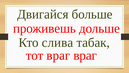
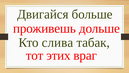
тот враг: враг -> этих (58, 55)
